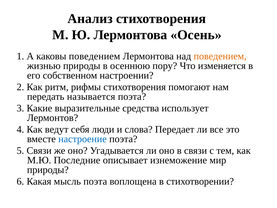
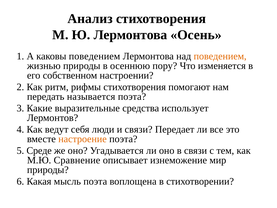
и слова: слова -> связи (139, 129)
настроение colour: blue -> orange (83, 139)
5 Связи: Связи -> Среде (39, 150)
Последние: Последние -> Сравнение (77, 160)
